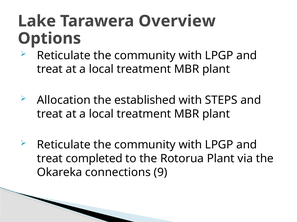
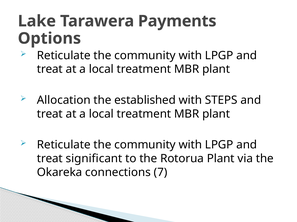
Overview: Overview -> Payments (177, 21)
completed: completed -> significant (94, 159)
9: 9 -> 7 (161, 173)
